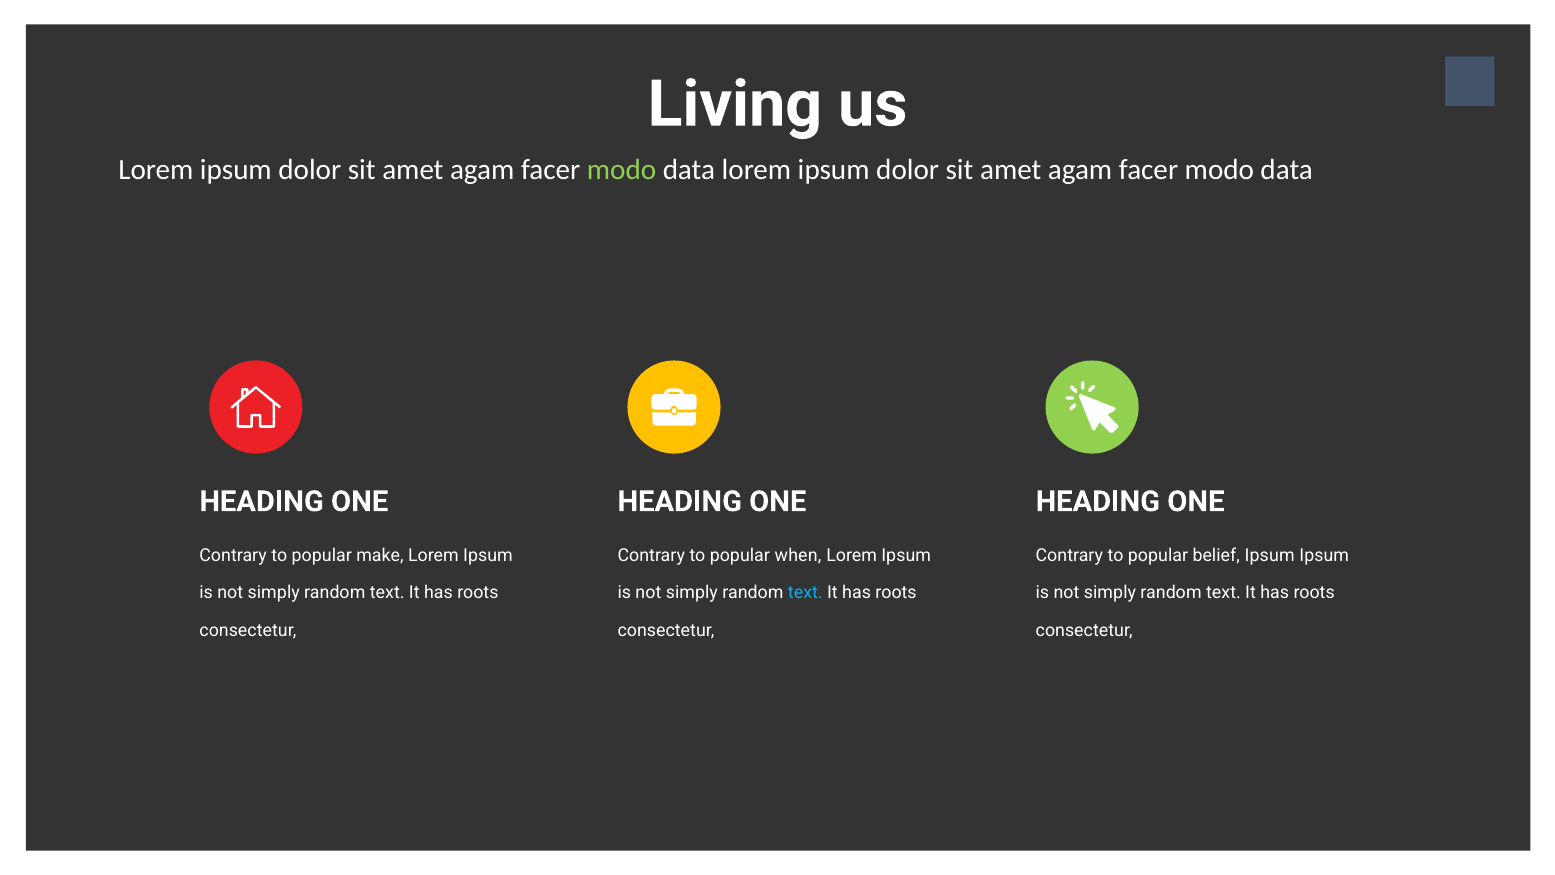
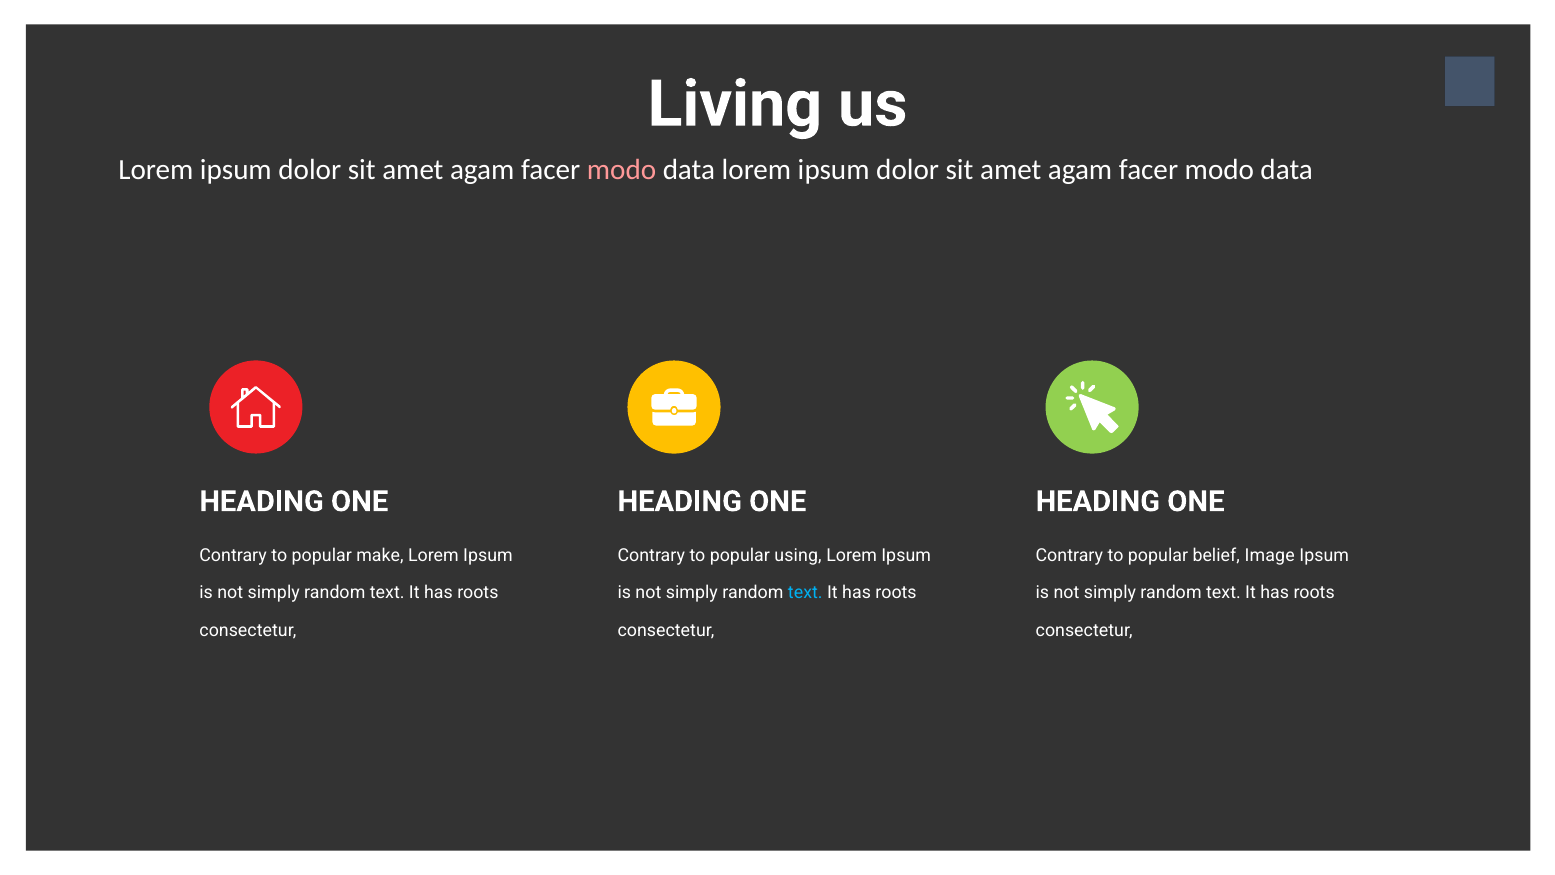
modo colour: light green -> pink (622, 170)
when: when -> using (798, 555)
belief Ipsum: Ipsum -> Image (1270, 555)
